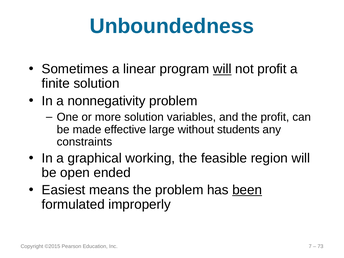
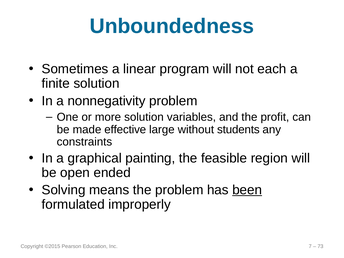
will underline: present -> none (222, 69)
not profit: profit -> each (272, 69)
working: working -> painting (150, 158)
Easiest: Easiest -> Solving (64, 190)
